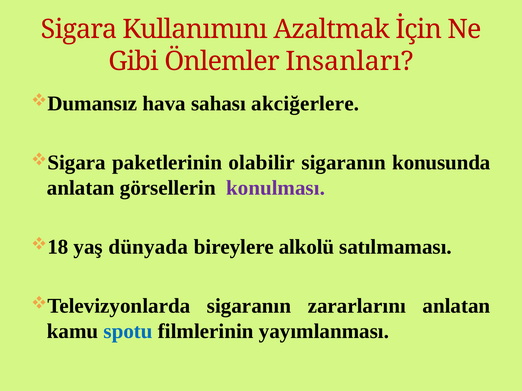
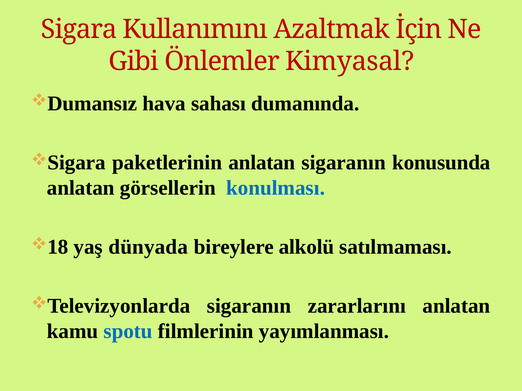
Insanları: Insanları -> Kimyasal (350, 61)
akciğerlere: akciğerlere -> dumanında (305, 104)
paketlerinin olabilir: olabilir -> anlatan (262, 163)
konulması colour: purple -> blue (276, 188)
